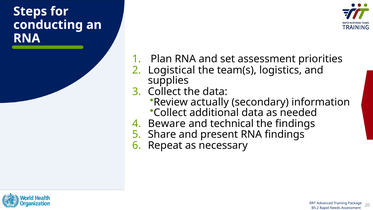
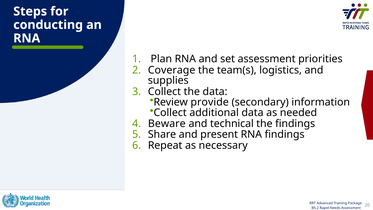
Logistical: Logistical -> Coverage (172, 70)
actually: actually -> provide (210, 102)
